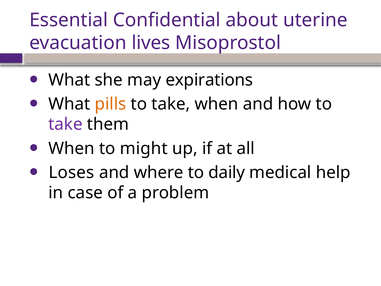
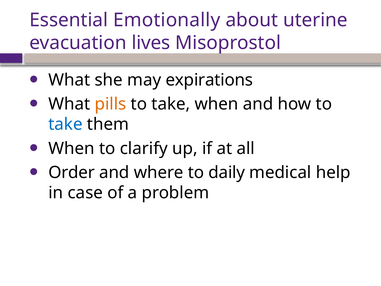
Confidential: Confidential -> Emotionally (167, 20)
take colour: purple -> blue (65, 124)
might: might -> clarify (144, 148)
Loses: Loses -> Order (72, 172)
